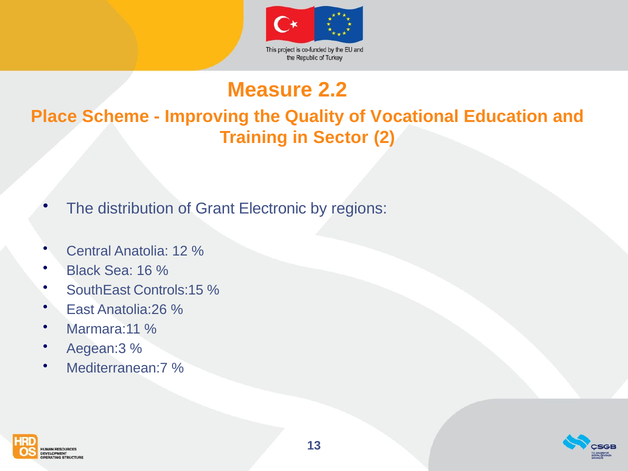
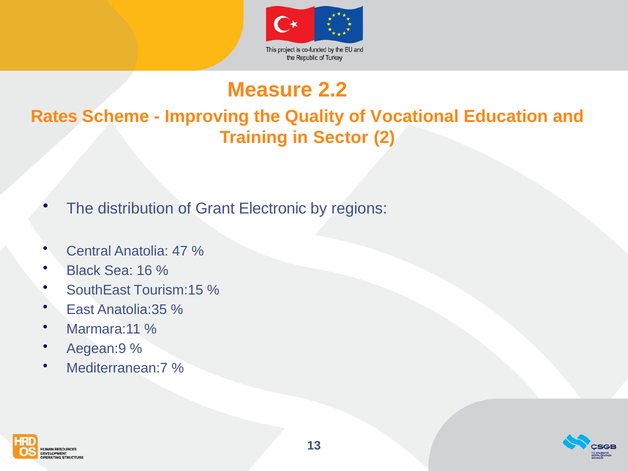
Place: Place -> Rates (54, 117)
12: 12 -> 47 (180, 251)
Controls:15: Controls:15 -> Tourism:15 (168, 290)
Anatolia:26: Anatolia:26 -> Anatolia:35 (132, 310)
Aegean:3: Aegean:3 -> Aegean:9 (96, 349)
